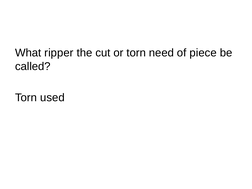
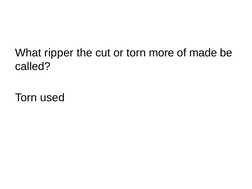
need: need -> more (161, 53)
piece: piece -> made (203, 53)
